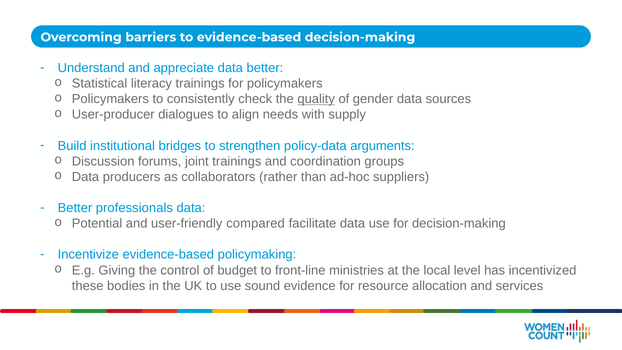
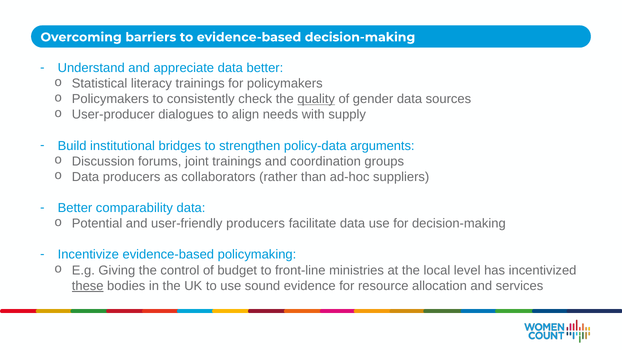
professionals: professionals -> comparability (134, 208)
user-friendly compared: compared -> producers (256, 223)
these underline: none -> present (88, 286)
